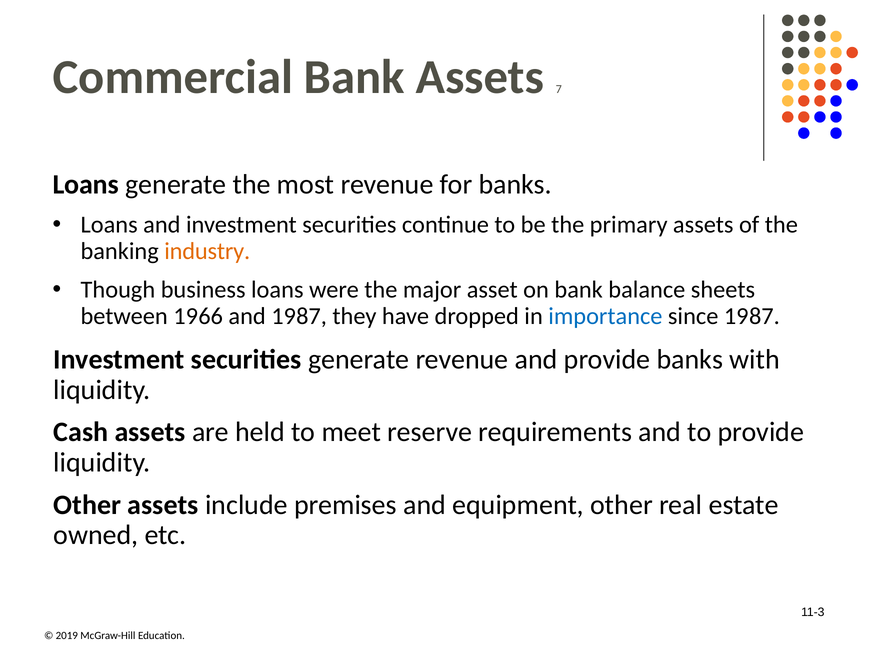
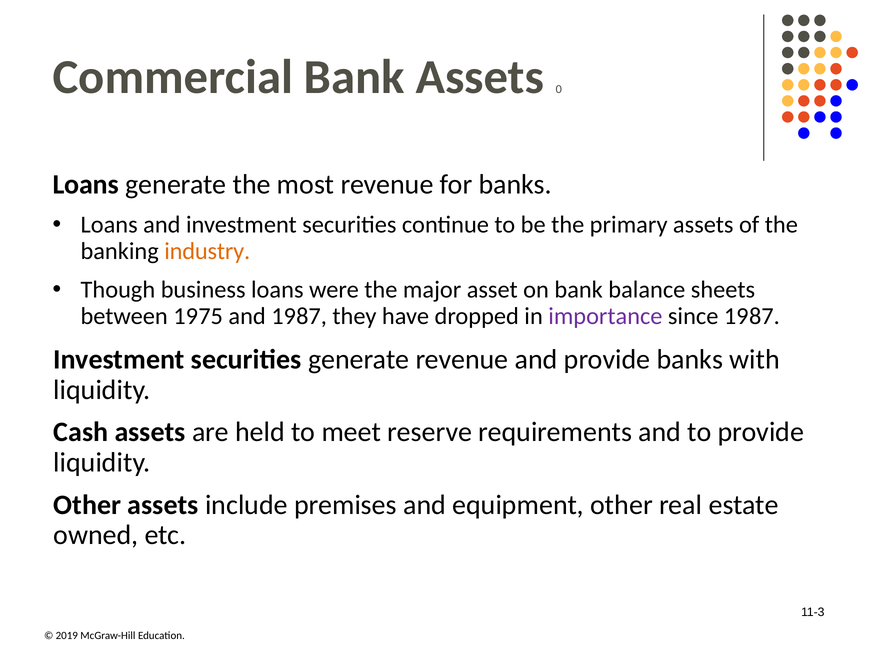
7: 7 -> 0 (559, 89)
66: 66 -> 75 (211, 316)
importance colour: blue -> purple (605, 316)
